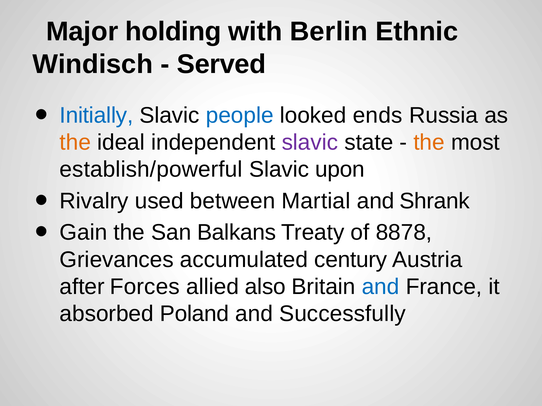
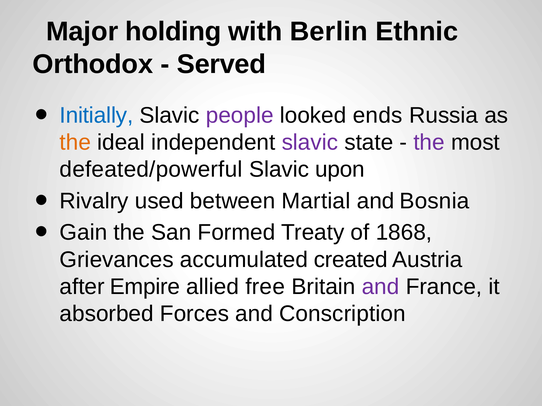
Windisch: Windisch -> Orthodox (93, 64)
people colour: blue -> purple (240, 115)
the colour: orange -> purple (429, 142)
establish/powerful: establish/powerful -> defeated/powerful (151, 170)
Shrank: Shrank -> Bosnia (434, 201)
Balkans: Balkans -> Formed (236, 233)
8878: 8878 -> 1868 (404, 233)
century: century -> created (351, 260)
Forces: Forces -> Empire (145, 287)
also: also -> free (265, 287)
and colour: blue -> purple (381, 287)
Poland: Poland -> Forces (194, 314)
Successfully: Successfully -> Conscription (342, 314)
